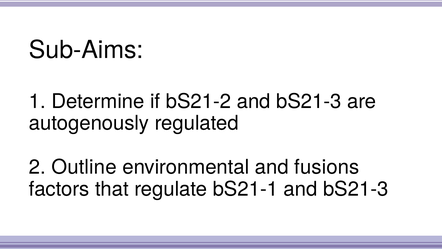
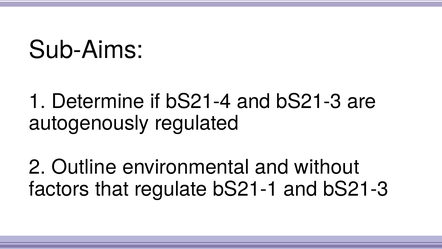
bS21-2: bS21-2 -> bS21-4 (198, 101)
fusions: fusions -> without (327, 167)
